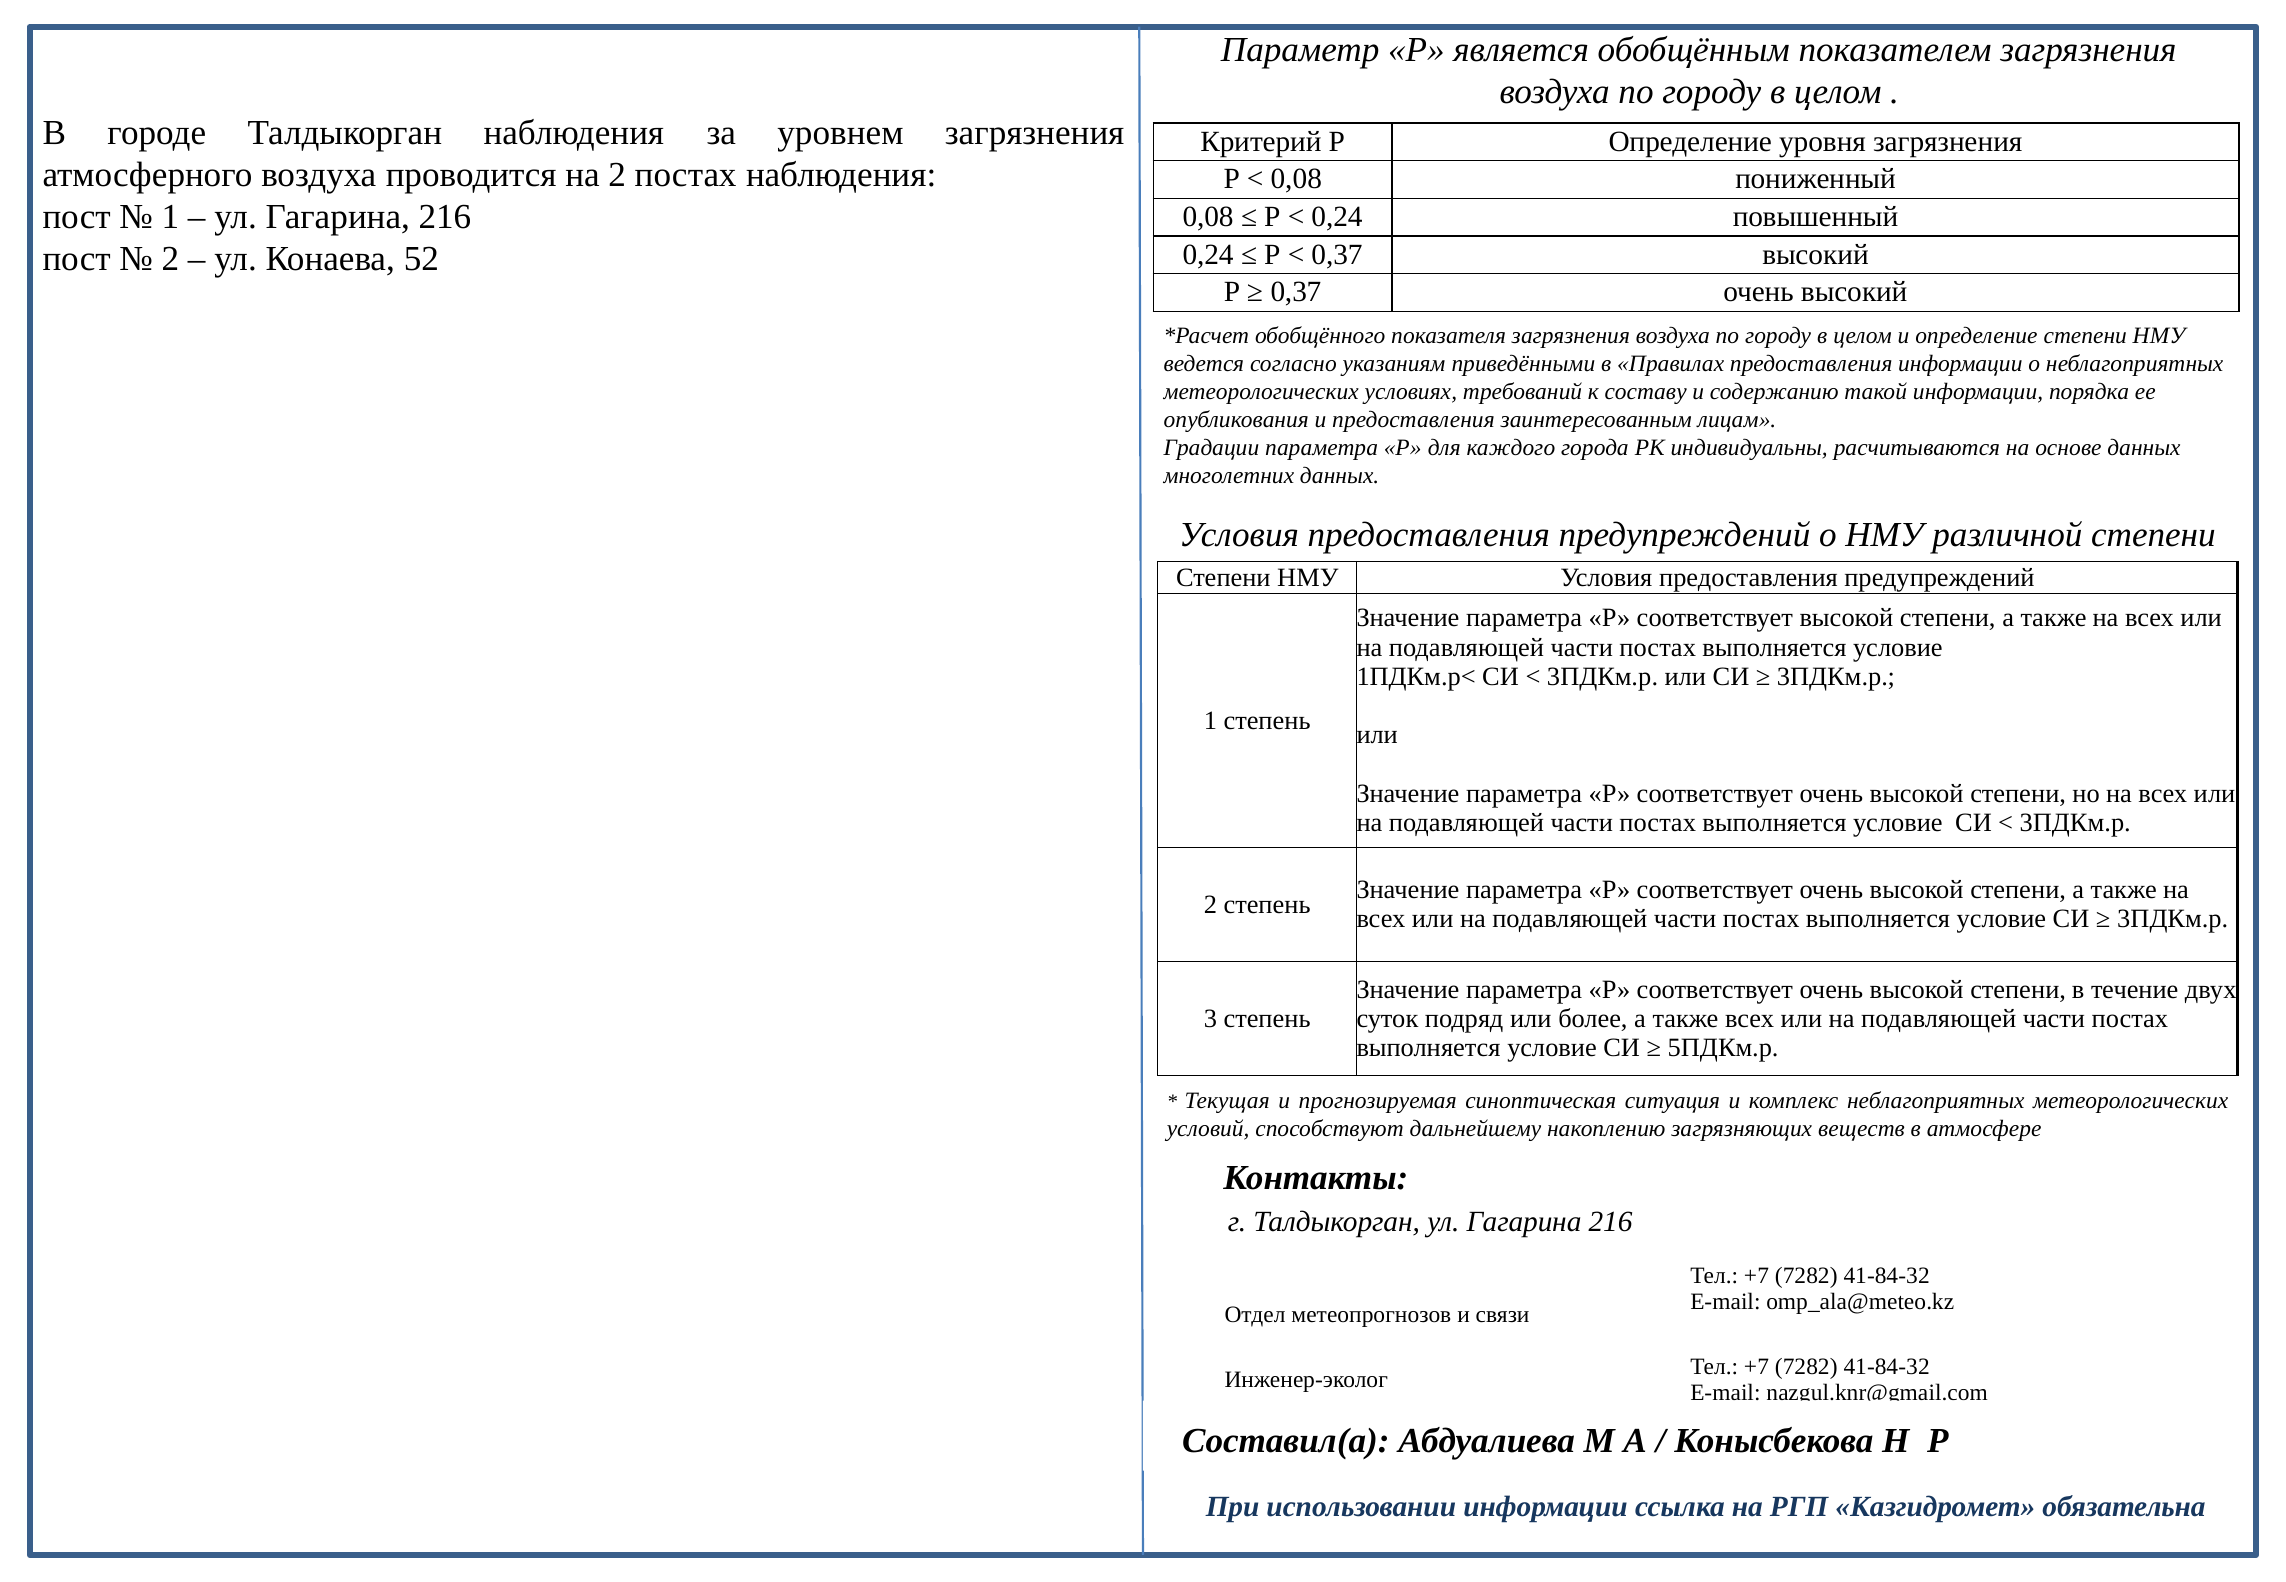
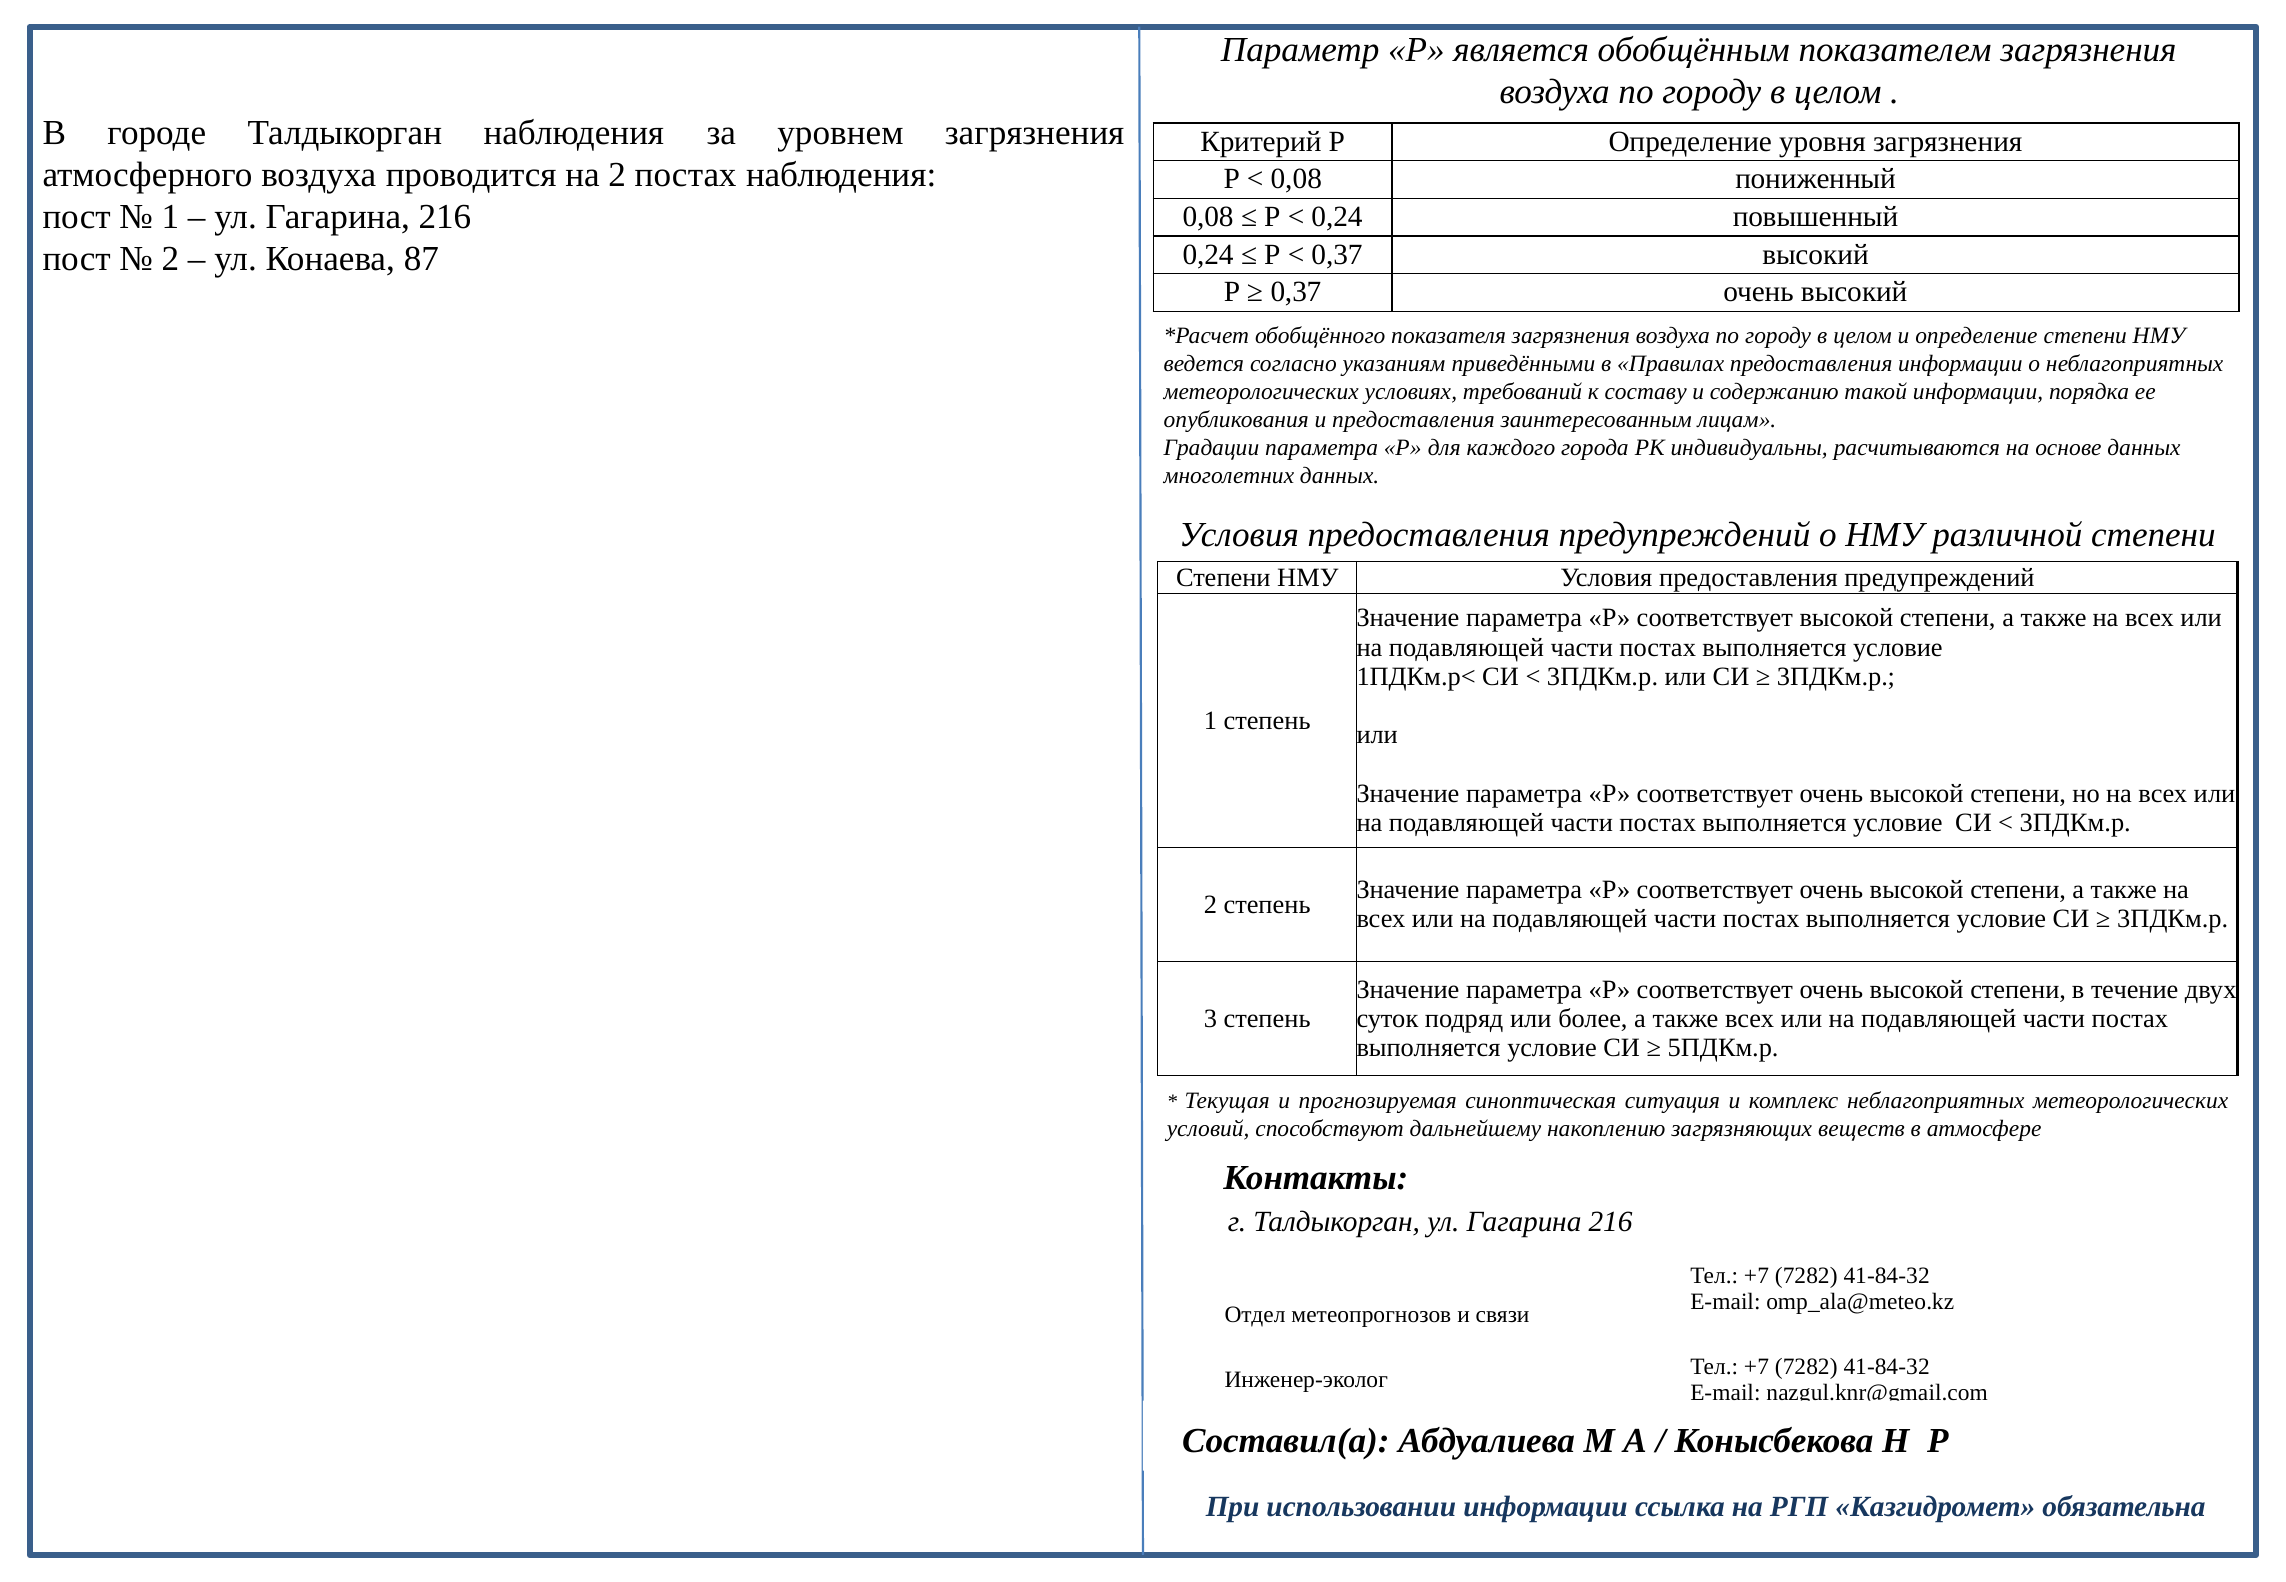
52: 52 -> 87 (421, 259)
